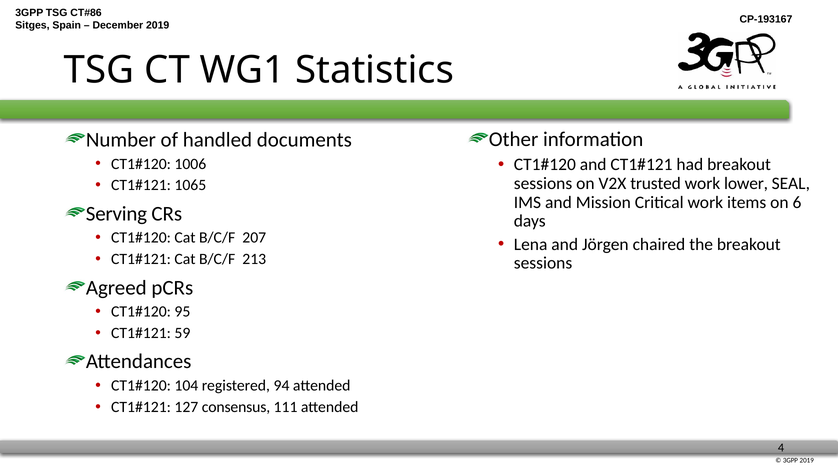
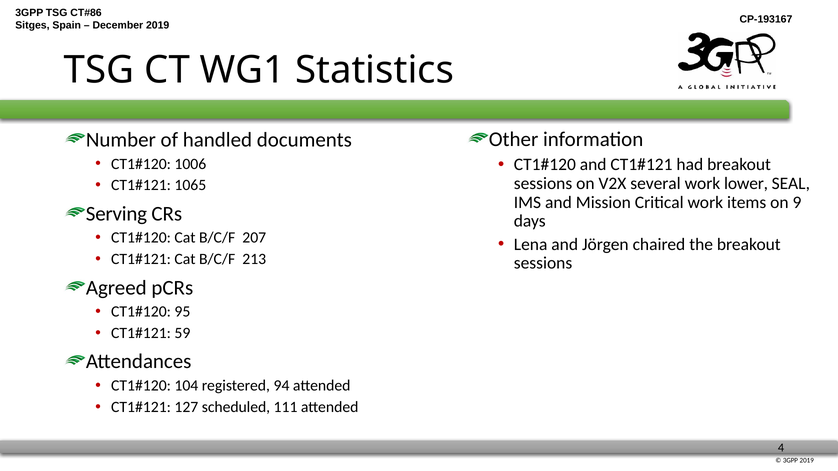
trusted: trusted -> several (656, 184)
6: 6 -> 9 (797, 202)
consensus: consensus -> scheduled (236, 407)
